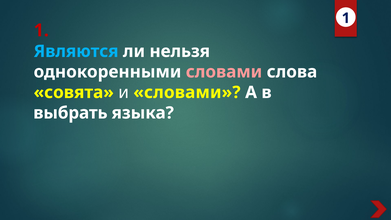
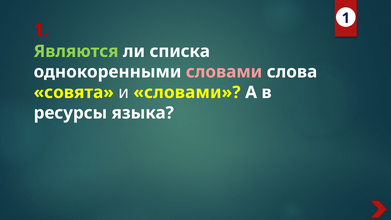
Являются colour: light blue -> light green (76, 51)
нельзя: нельзя -> списка (180, 51)
выбрать: выбрать -> ресурсы (70, 113)
